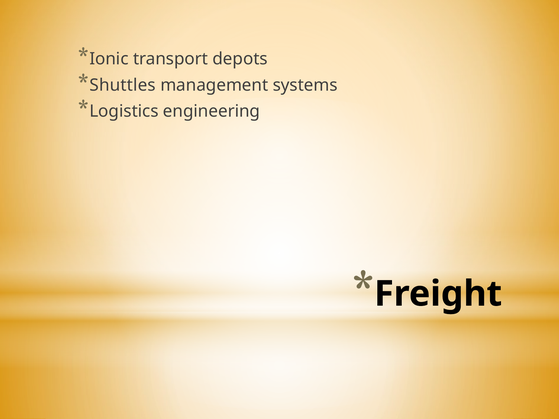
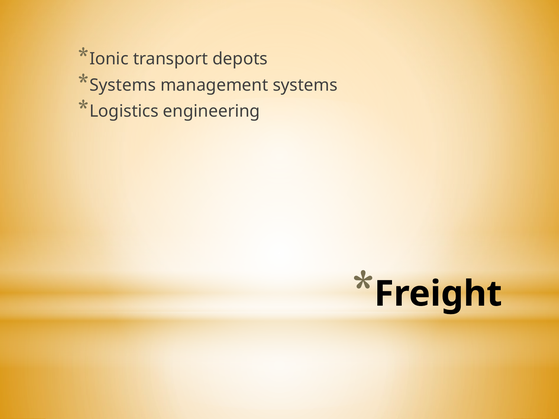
Shuttles: Shuttles -> Systems (123, 85)
